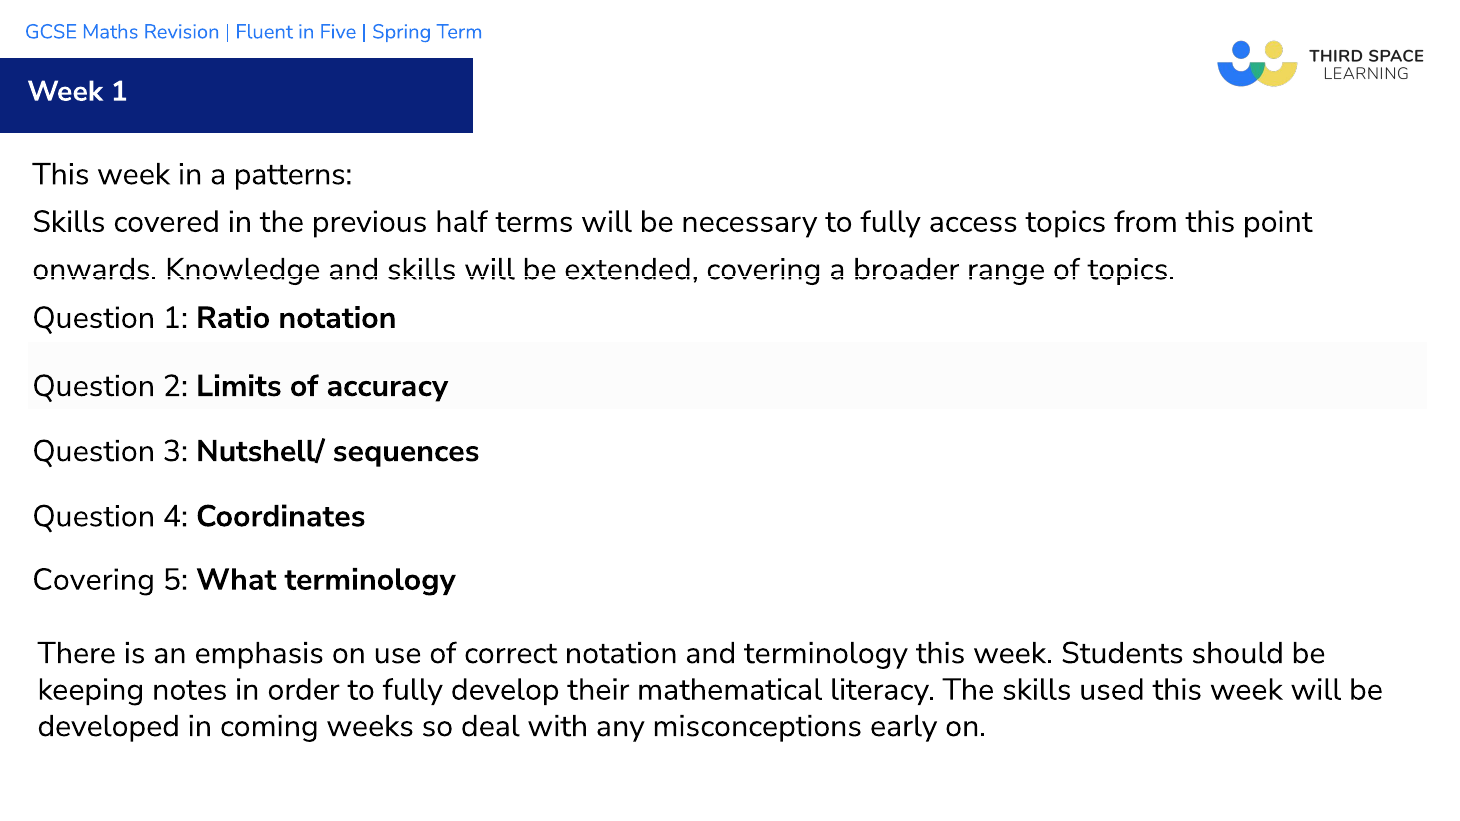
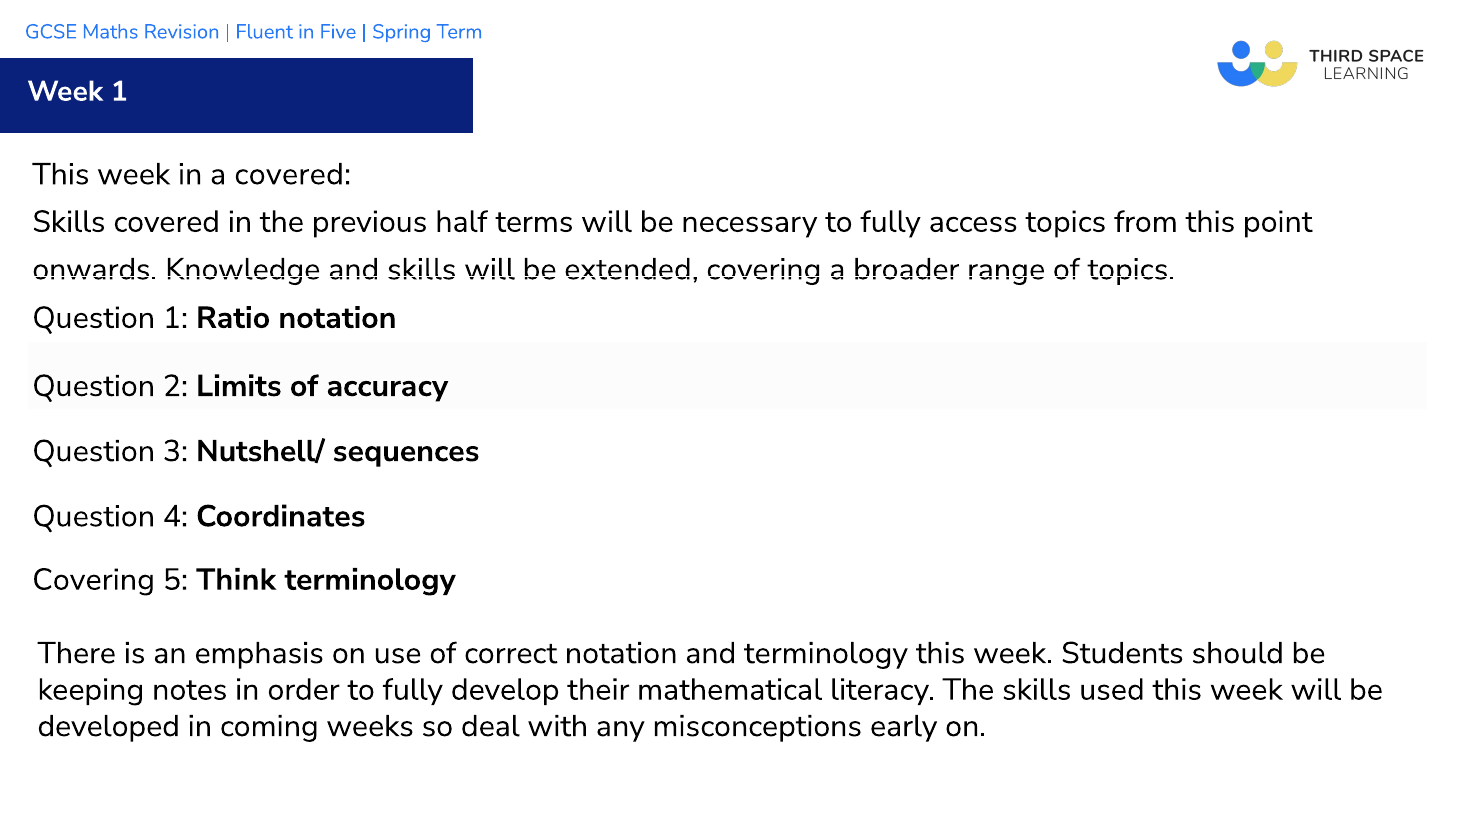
a patterns: patterns -> covered (293, 174)
What: What -> Think (236, 580)
